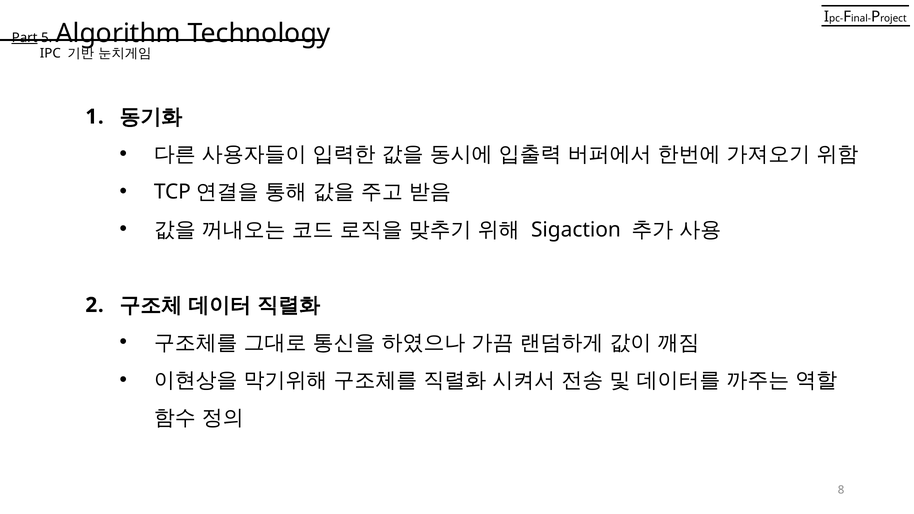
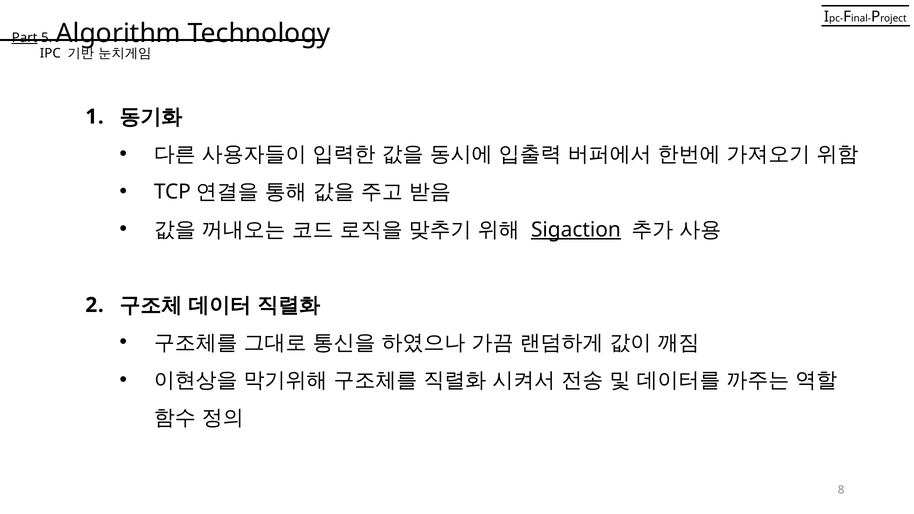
Sigaction underline: none -> present (576, 230)
